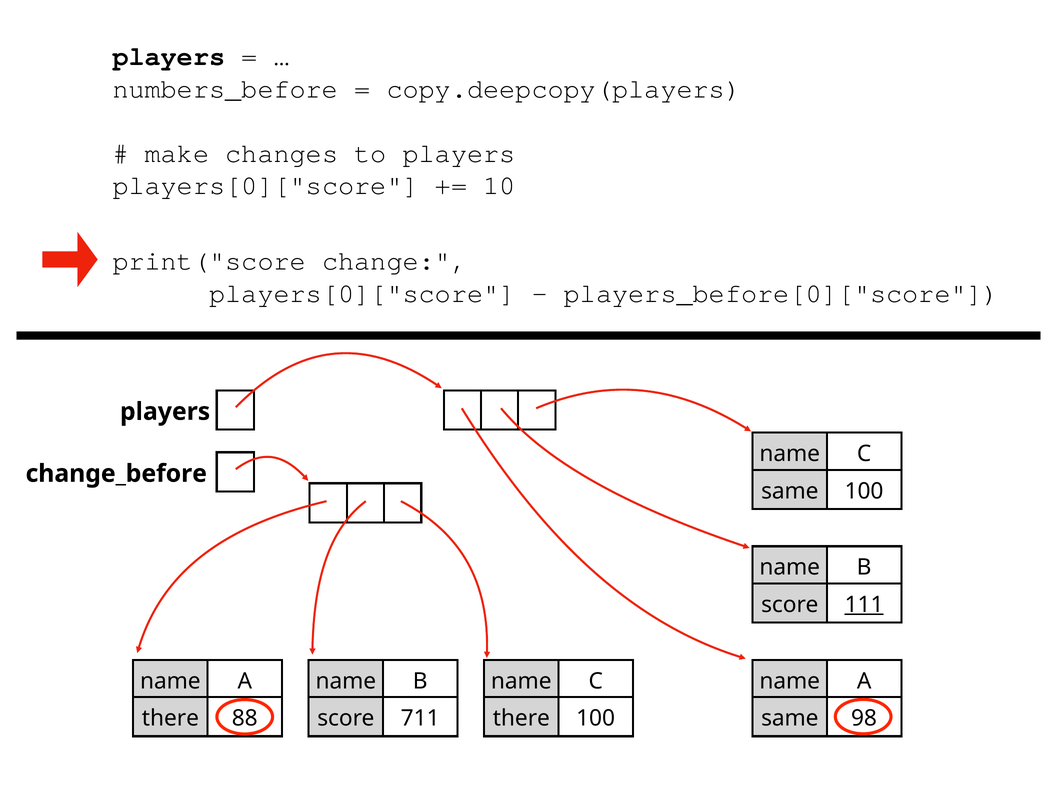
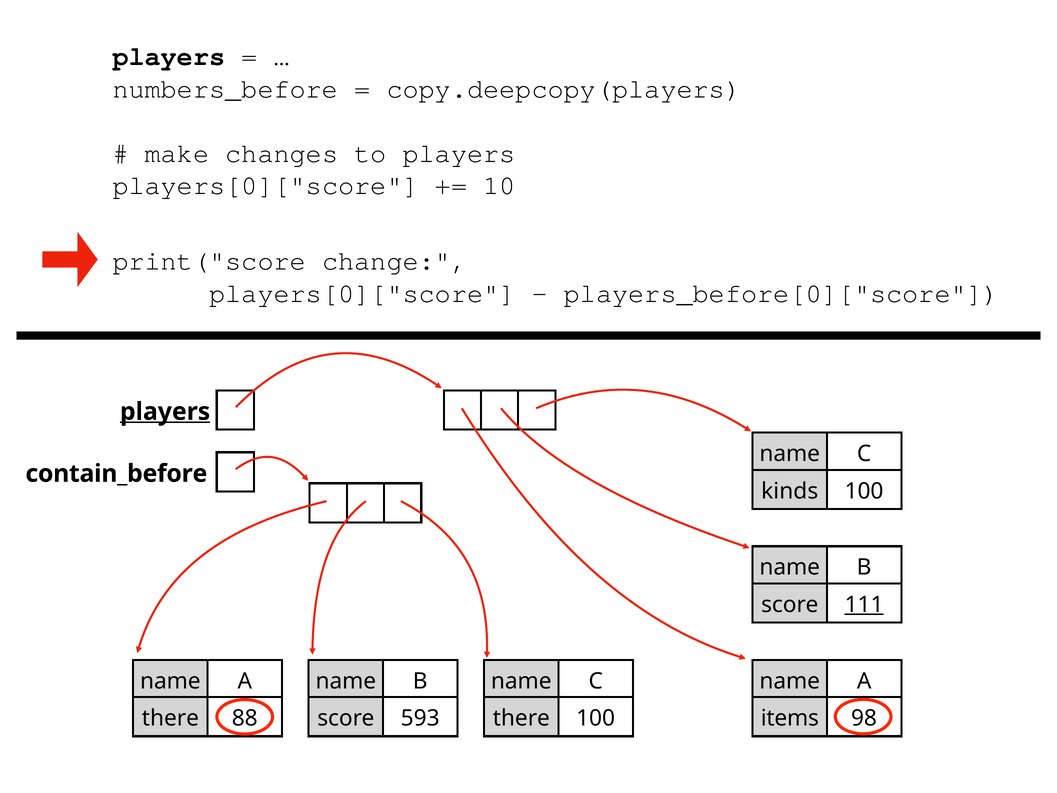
players underline: none -> present (165, 412)
change_before: change_before -> contain_before (116, 473)
same: same -> kinds (790, 491)
711: 711 -> 593 (420, 718)
same: same -> items (790, 718)
